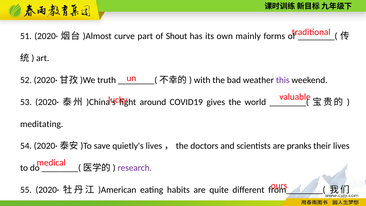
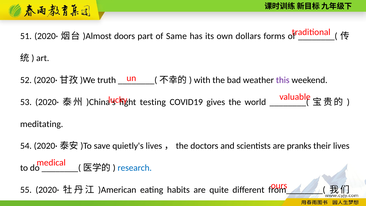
curve: curve -> doors (125, 36)
Shout: Shout -> Same (176, 36)
mainly: mainly -> dollars (248, 36)
around: around -> testing (153, 102)
research colour: purple -> blue (135, 168)
